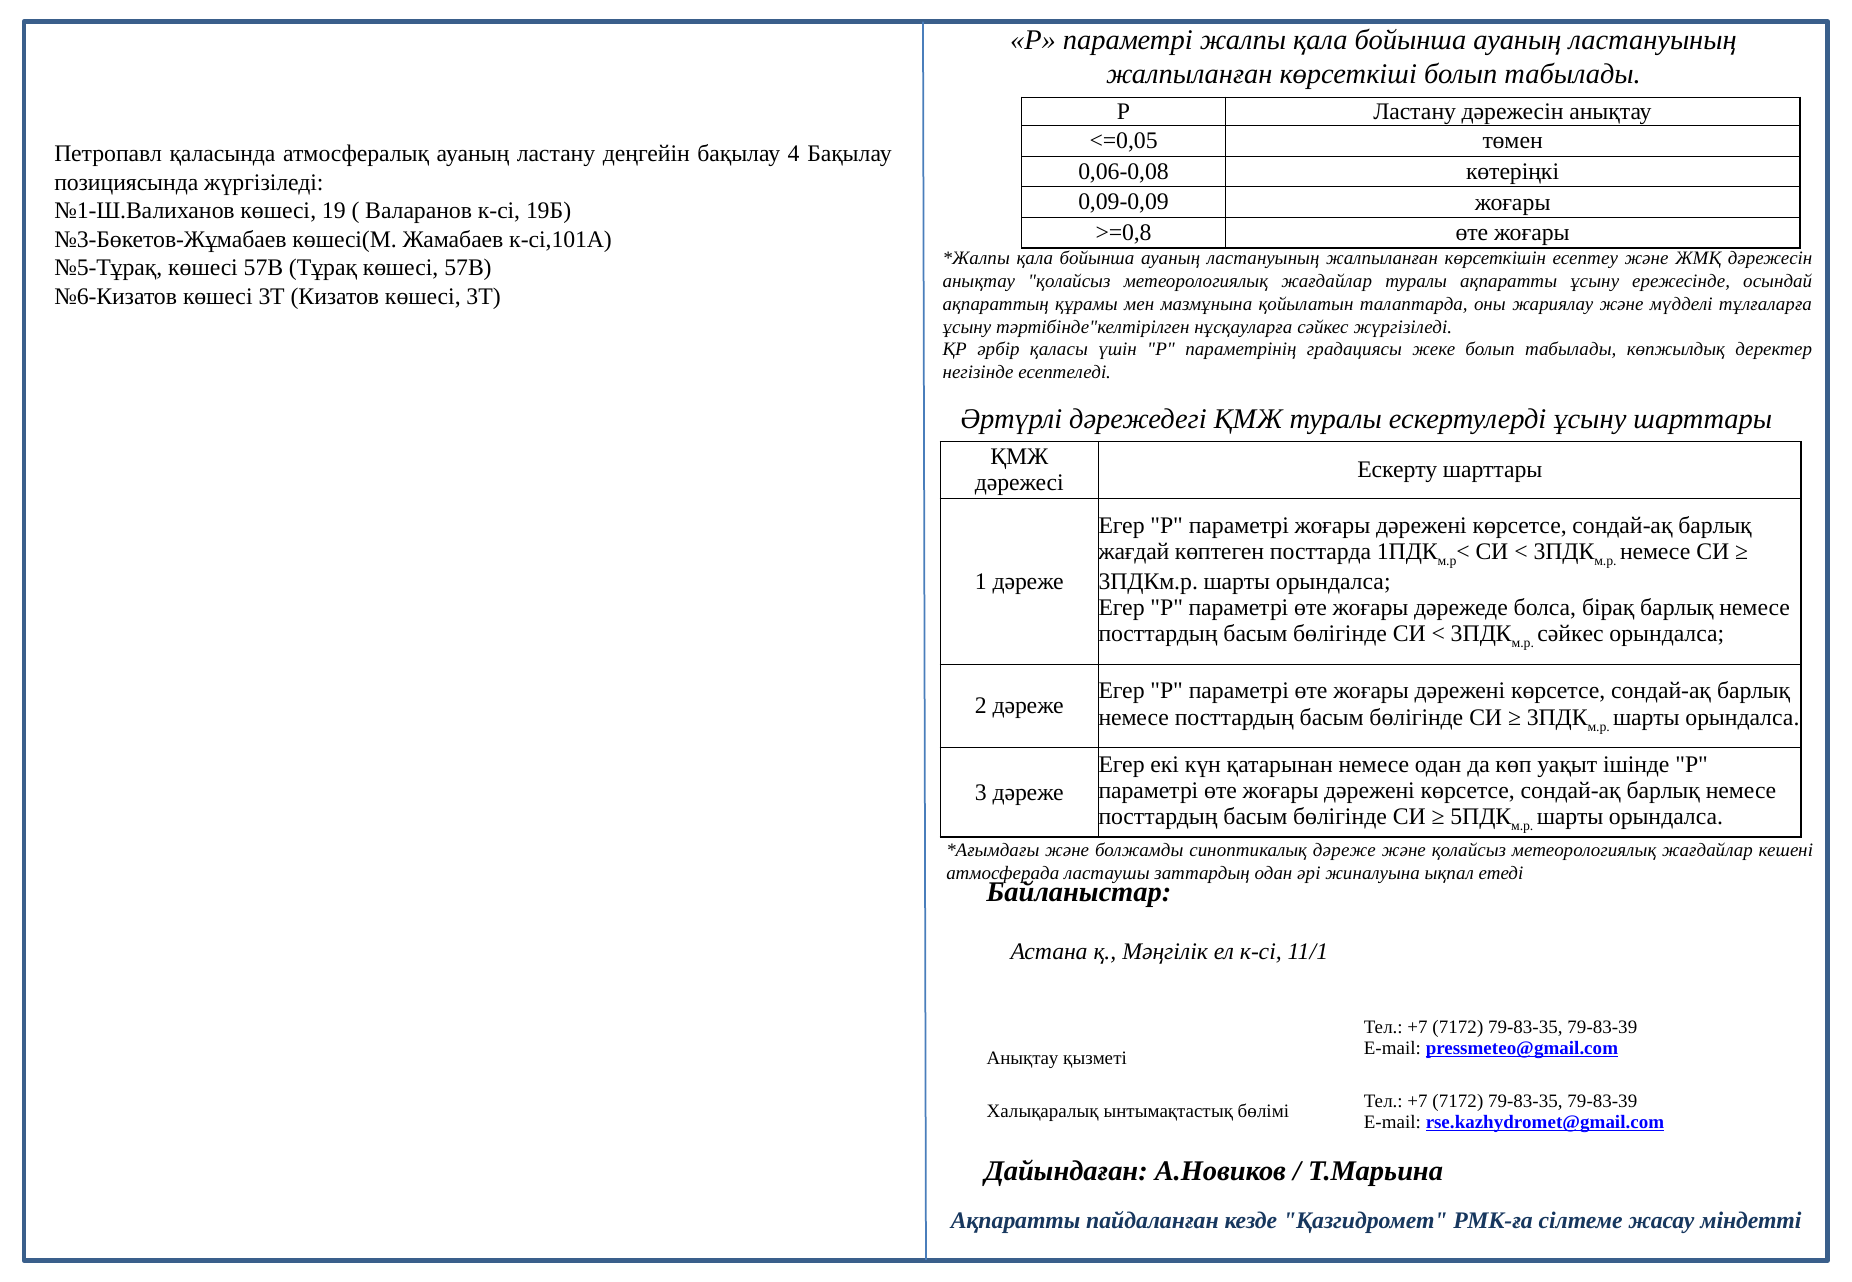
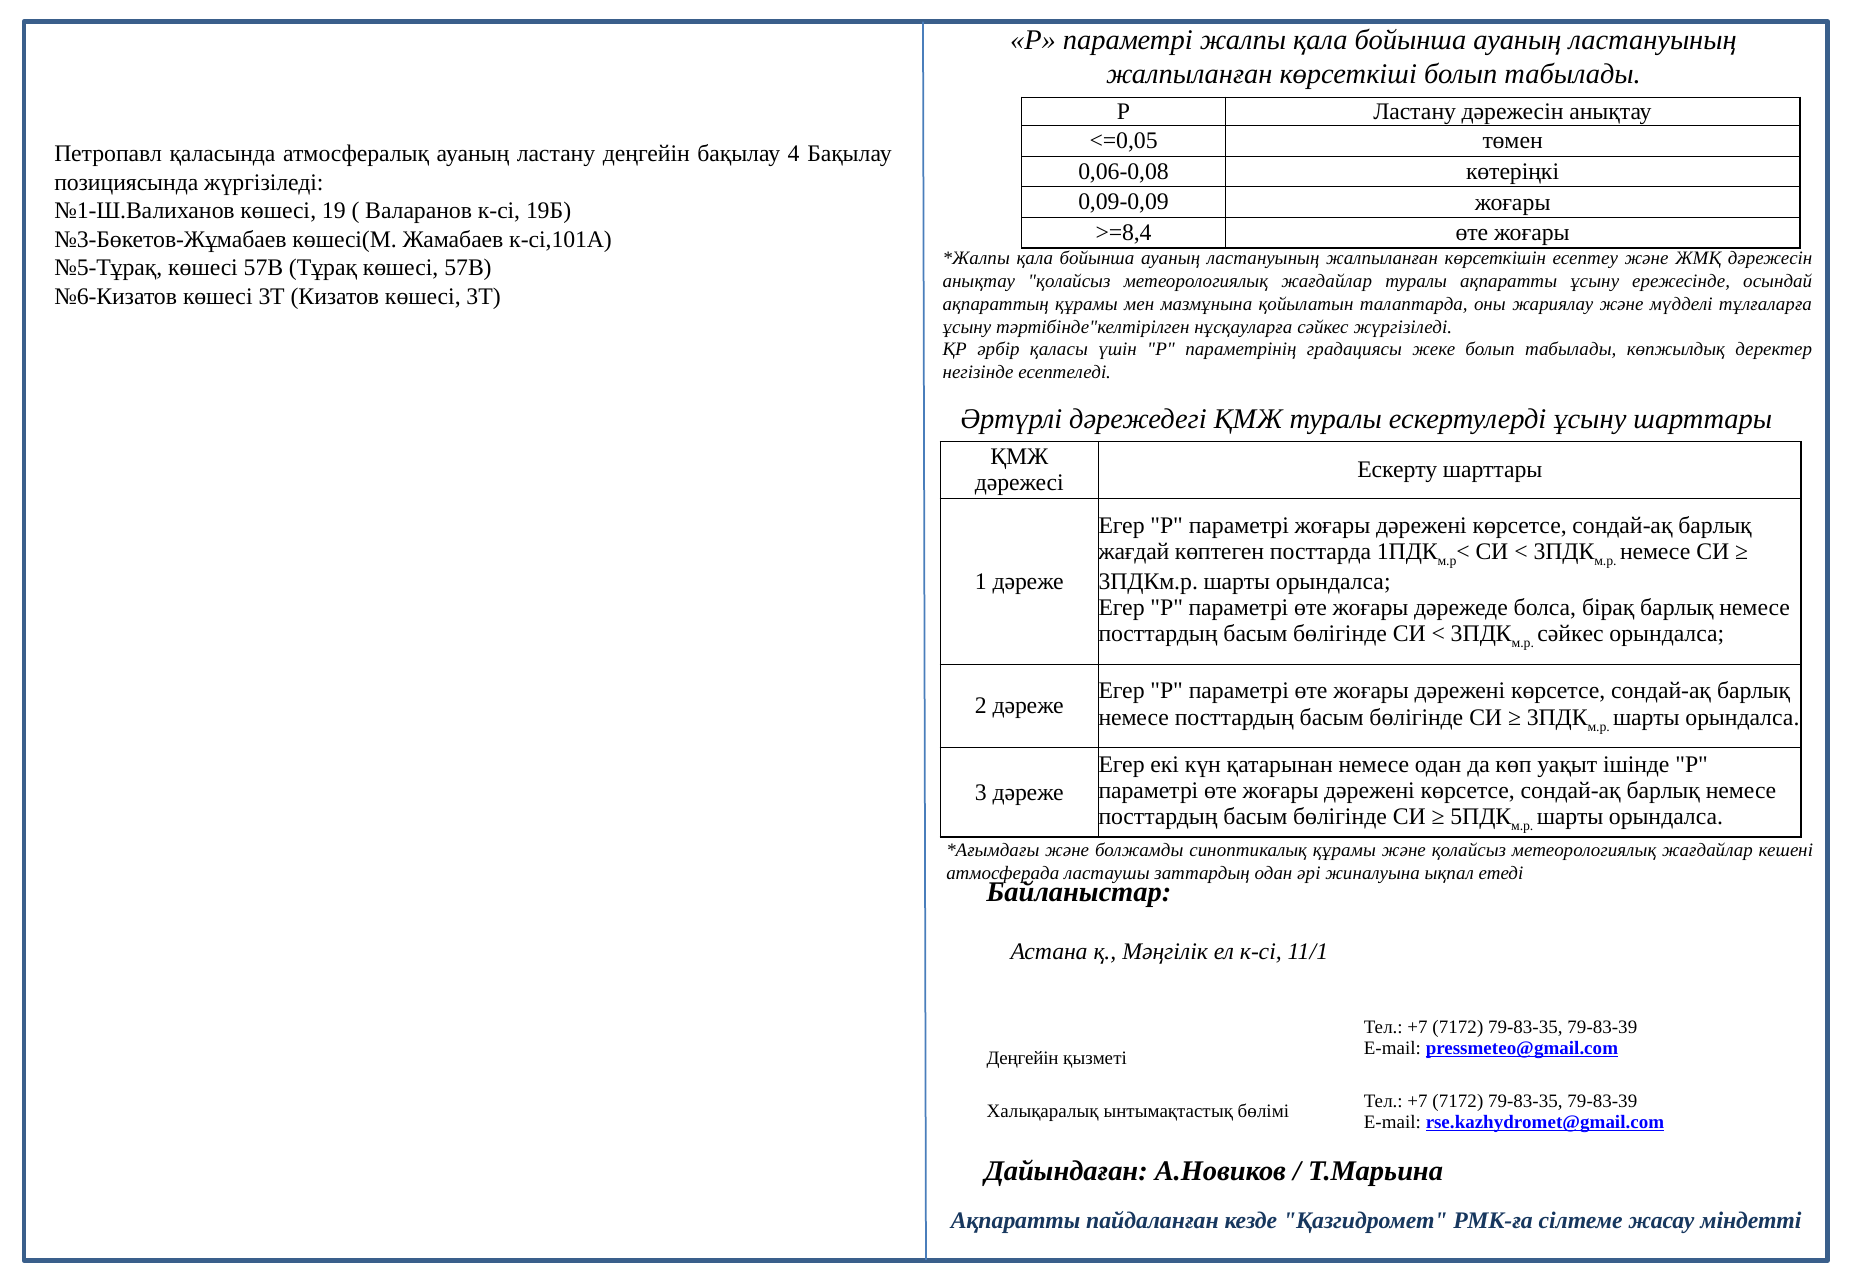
>=0,8: >=0,8 -> >=8,4 (1124, 233)
синоптикалық дәреже: дәреже -> құрамы (1344, 850)
Анықтау: Анықтау -> Деңгейін (1023, 1059)
